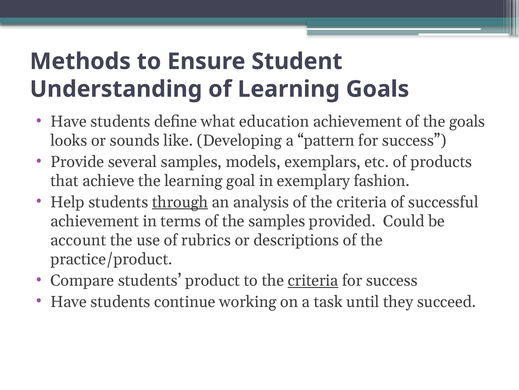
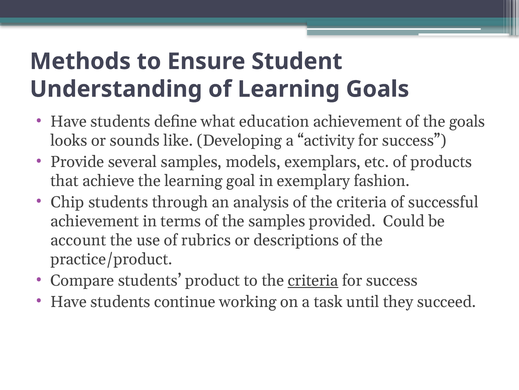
pattern: pattern -> activity (326, 140)
Help: Help -> Chip (68, 202)
through underline: present -> none (180, 202)
